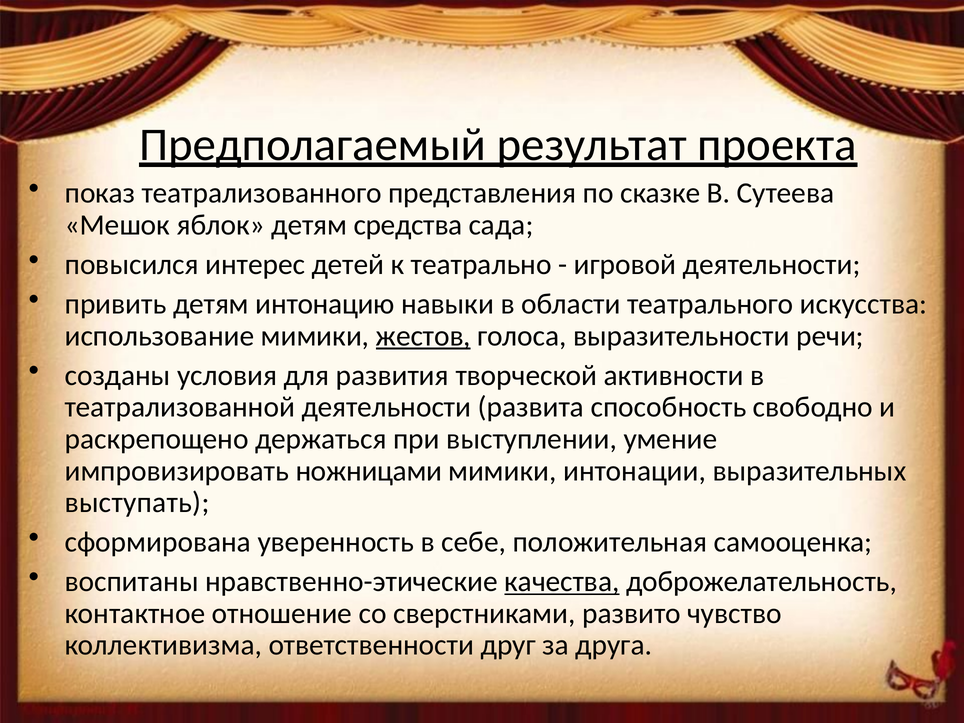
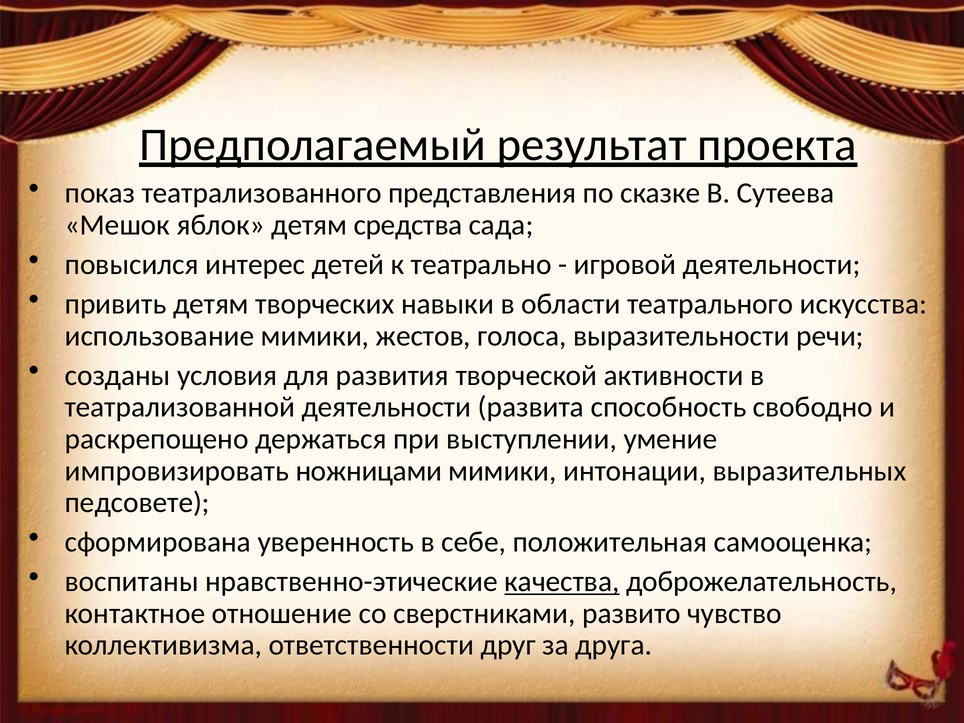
интонацию: интонацию -> творческих (325, 304)
жестов underline: present -> none (423, 336)
выступать: выступать -> педсовете (137, 503)
